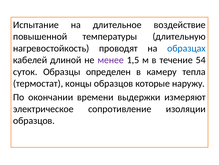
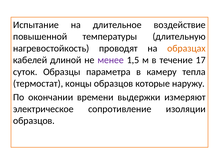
образцах colour: blue -> orange (186, 48)
54: 54 -> 17 (201, 60)
определен: определен -> параметра (108, 71)
